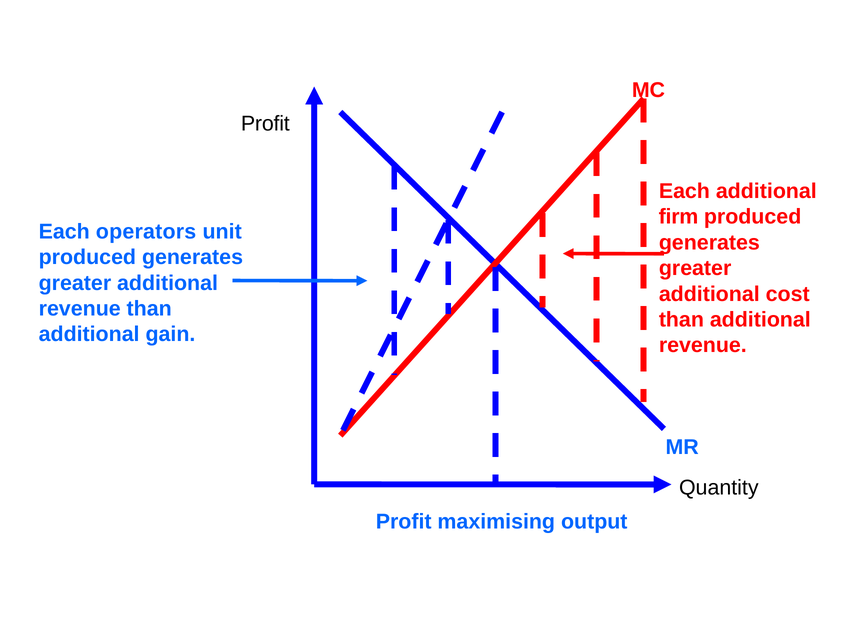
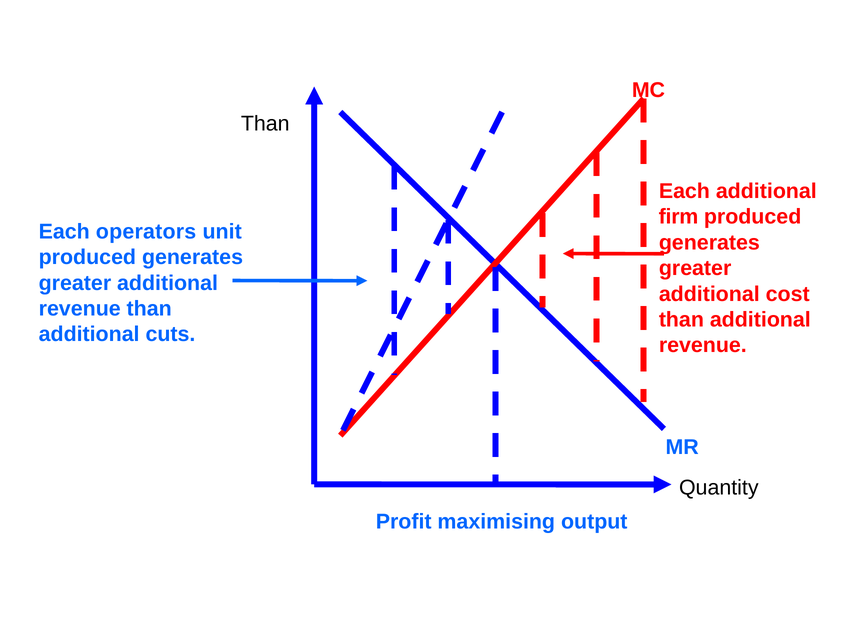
Profit: Profit -> Than (265, 124)
gain: gain -> cuts (170, 334)
